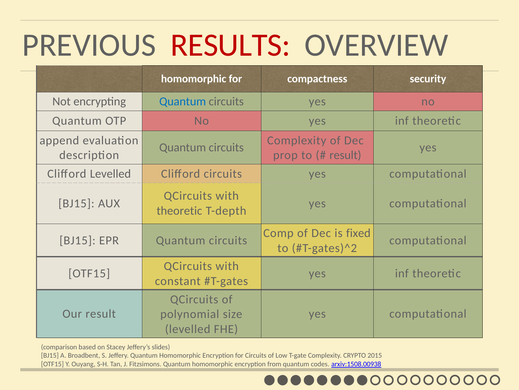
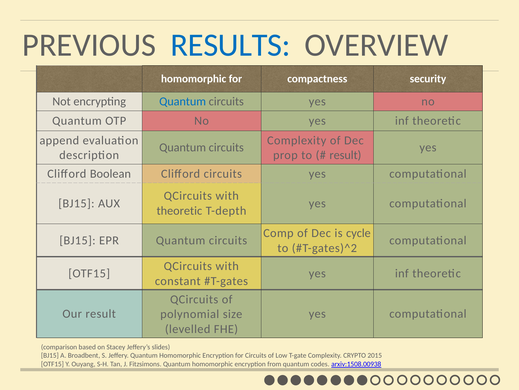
RESULTS colour: red -> blue (231, 45)
Clifford Levelled: Levelled -> Boolean (110, 173)
fixed: fixed -> cycle (358, 233)
